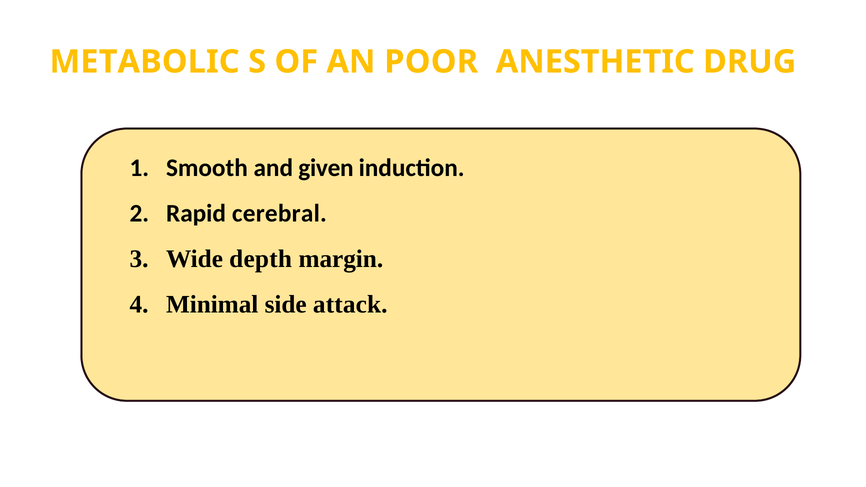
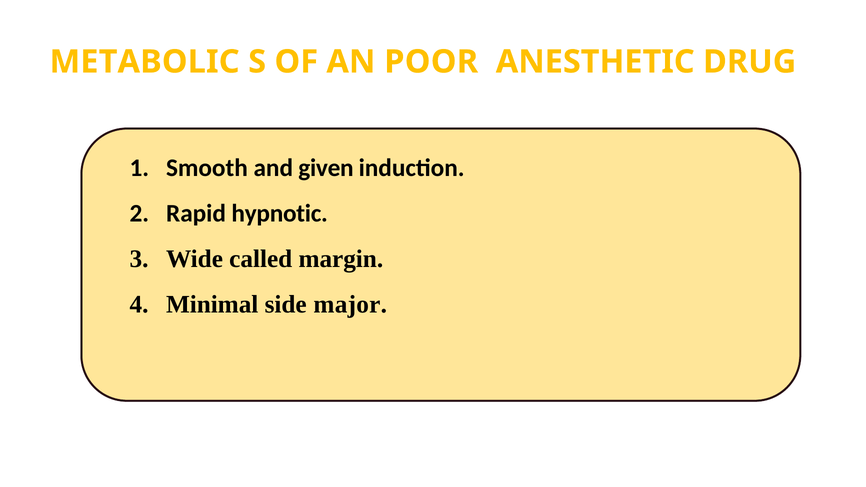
cerebral: cerebral -> hypnotic (280, 213)
depth: depth -> called (261, 259)
attack: attack -> major (350, 304)
